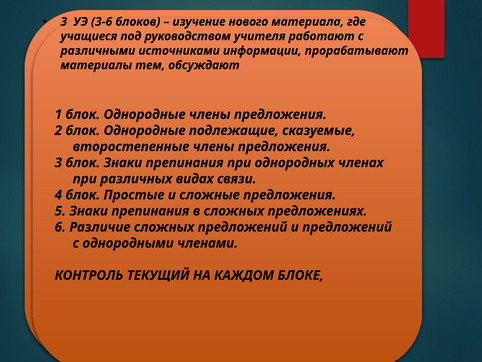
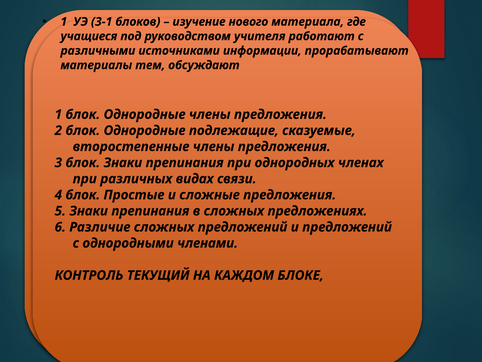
3: 3 -> 1 (64, 22)
3-6: 3-6 -> 3-1 (102, 22)
